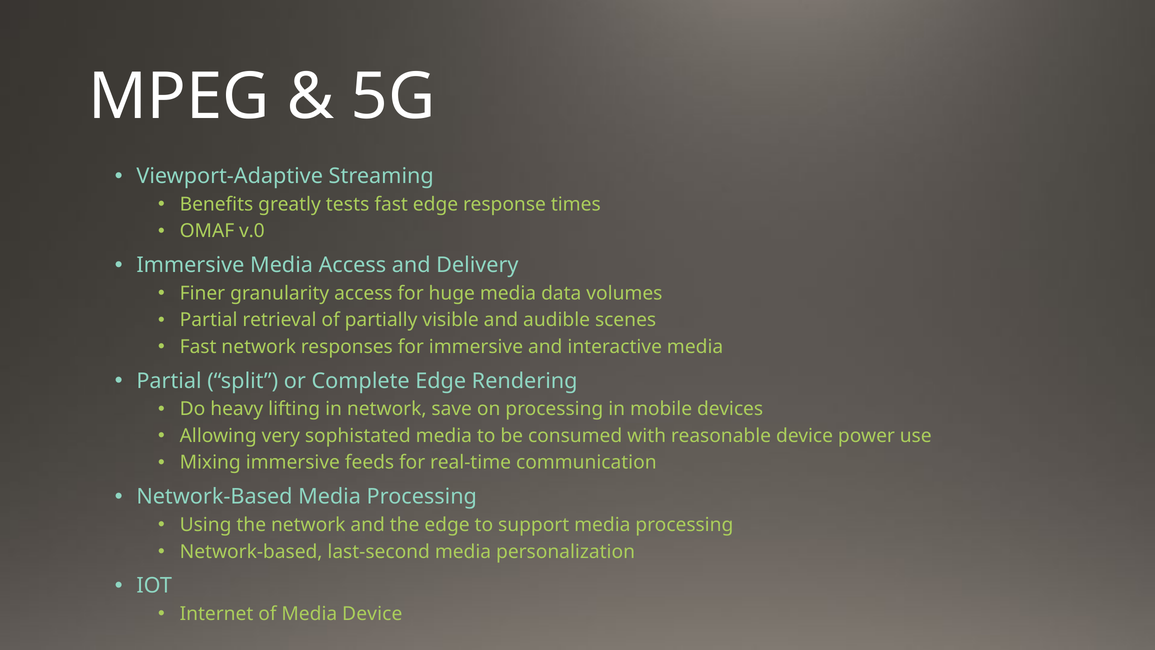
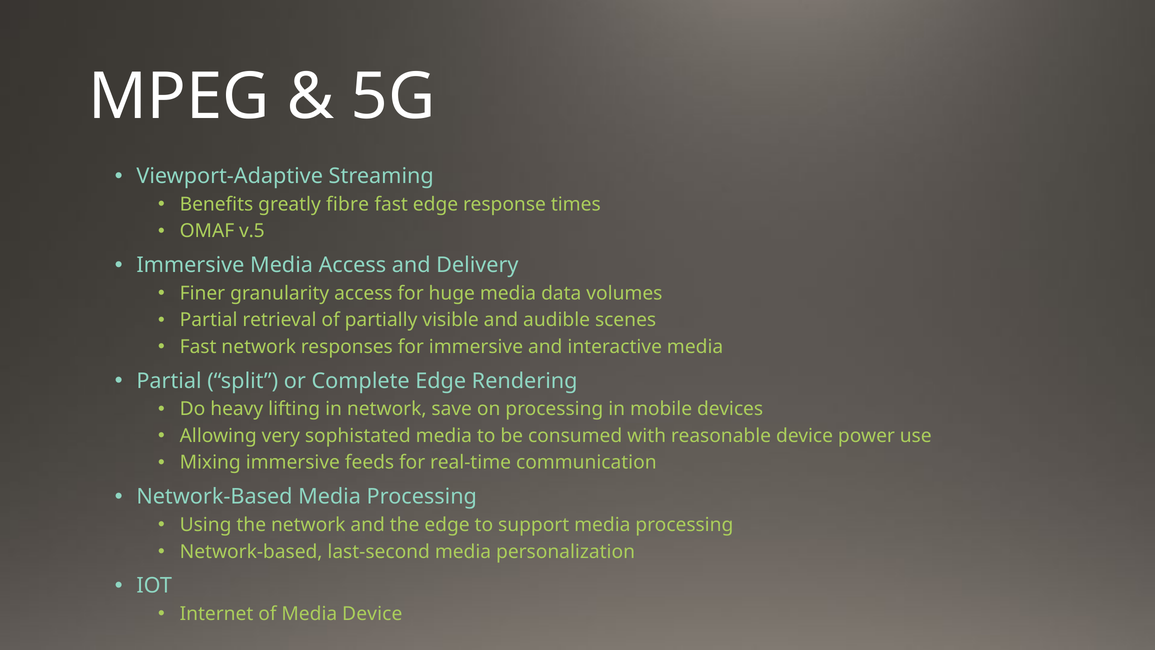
tests: tests -> fibre (348, 204)
v.0: v.0 -> v.5 (252, 231)
